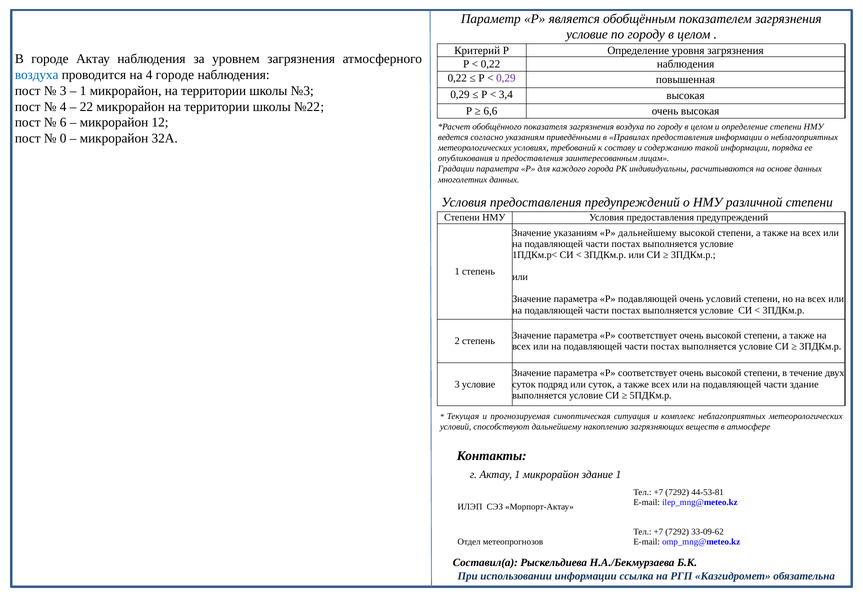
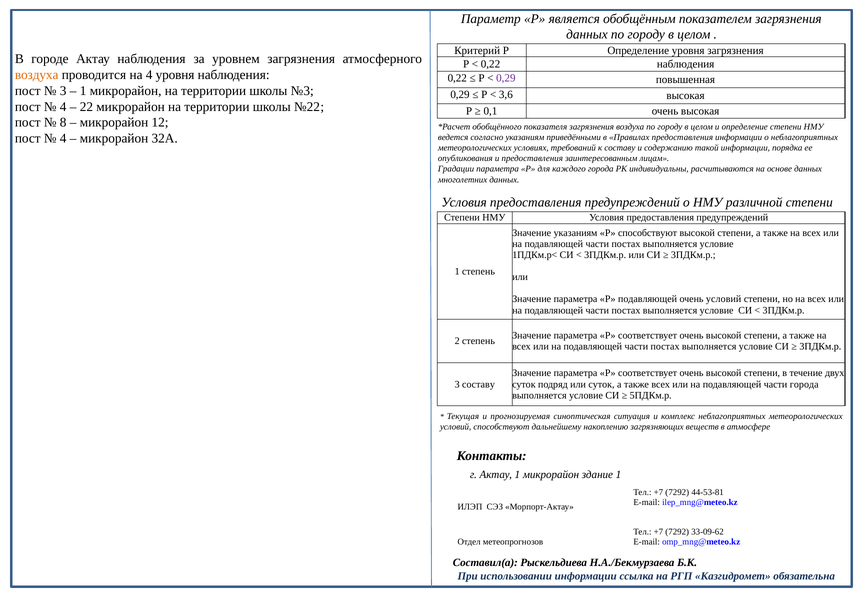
условие: условие -> данных (587, 35)
воздуха colour: blue -> orange (37, 75)
4 городе: городе -> уровня (175, 75)
3,4: 3,4 -> 3,6 (506, 95)
6,6: 6,6 -> 0,1 (490, 111)
6: 6 -> 8 (63, 123)
0: 0 -> 4 (63, 139)
Р дальнейшему: дальнейшему -> способствуют (648, 233)
3 условие: условие -> составу (478, 385)
части здание: здание -> города (804, 385)
